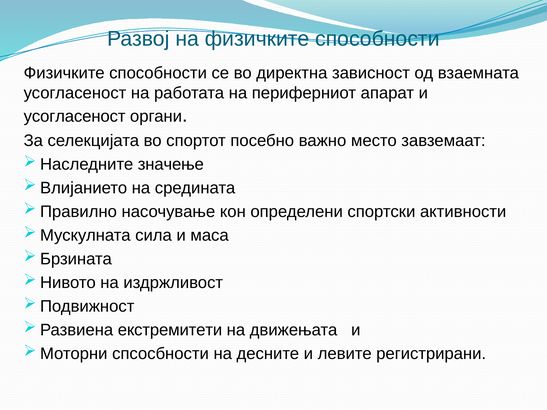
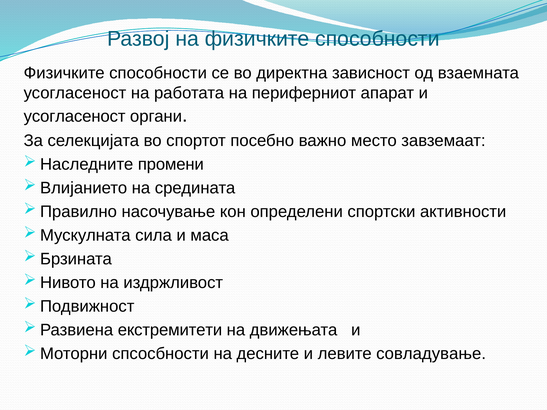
значење: значење -> промени (171, 164)
регистрирани: регистрирани -> совладување (431, 354)
